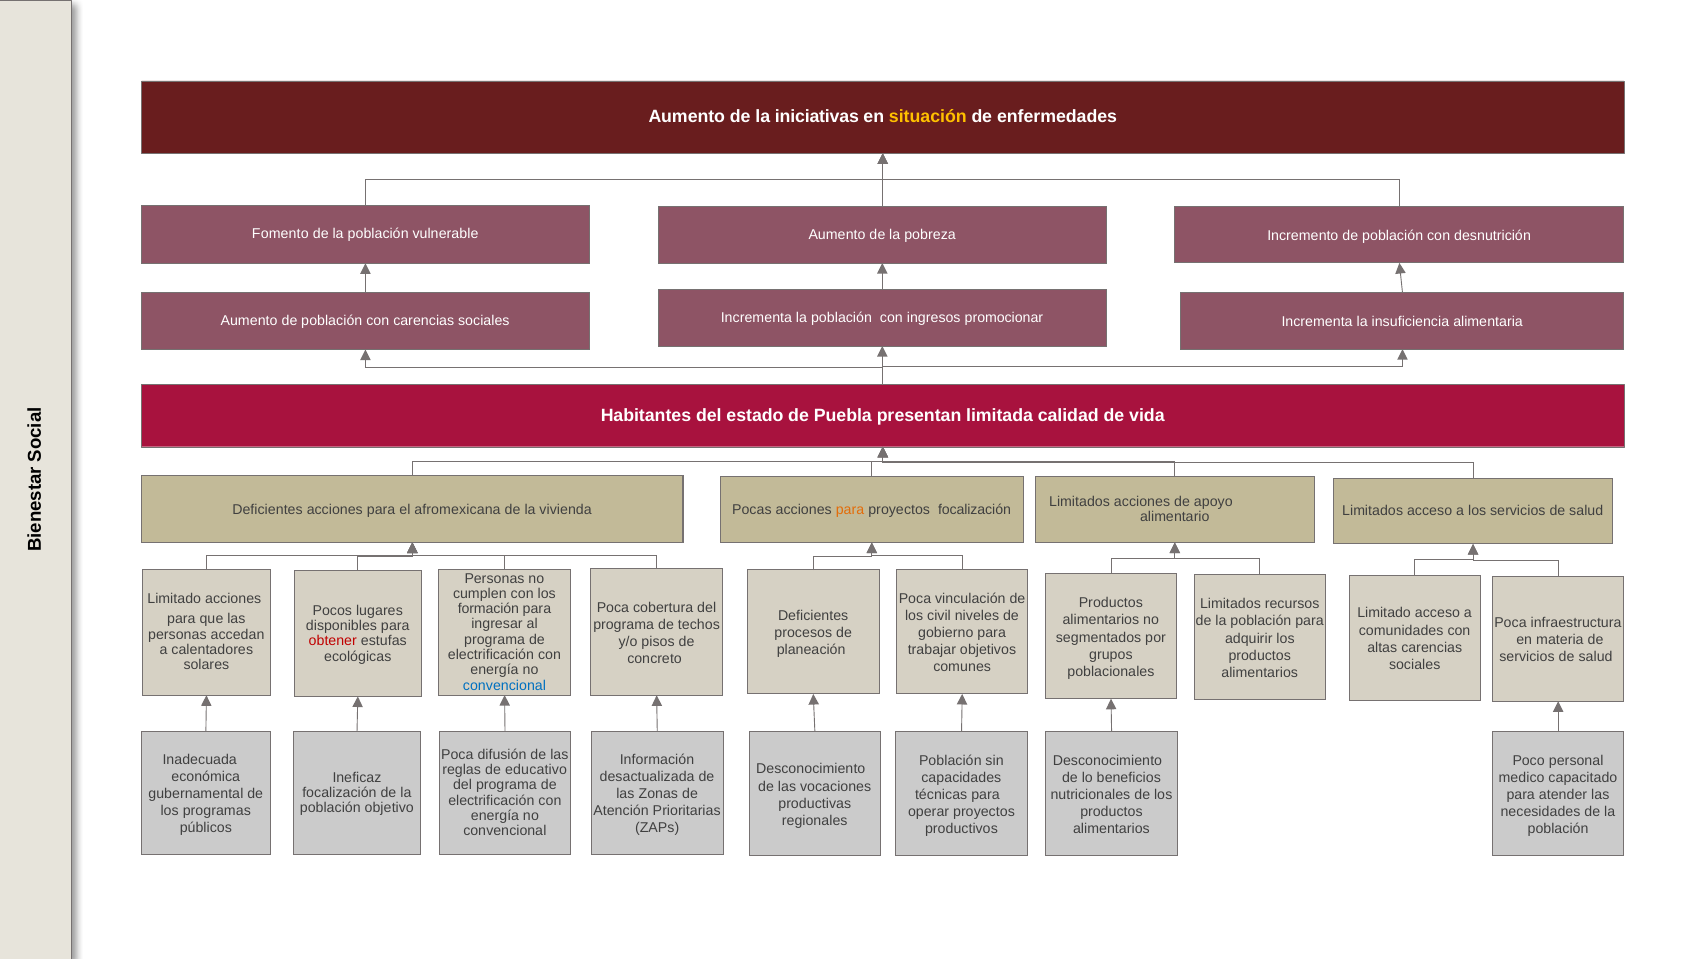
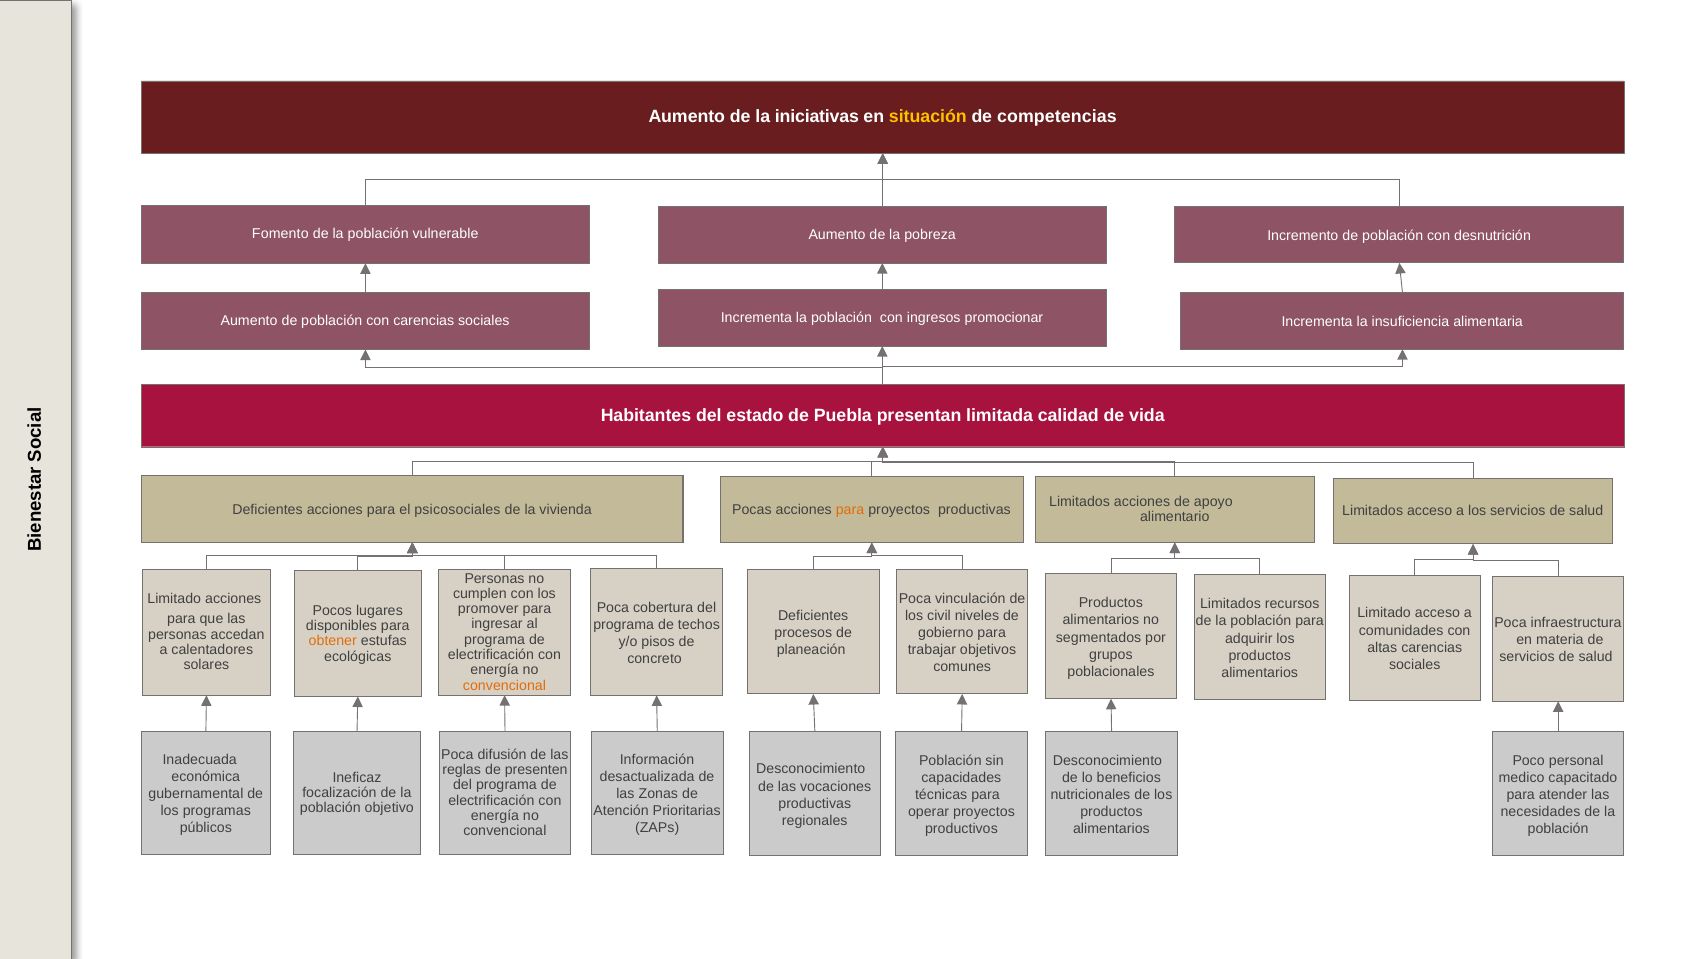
enfermedades: enfermedades -> competencias (1057, 117)
proyectos focalización: focalización -> productivas (974, 509)
afromexicana: afromexicana -> psicosociales (457, 510)
formación: formación -> promover (488, 609)
obtener colour: red -> orange (333, 641)
convencional colour: blue -> orange (504, 685)
educativo: educativo -> presenten (536, 770)
